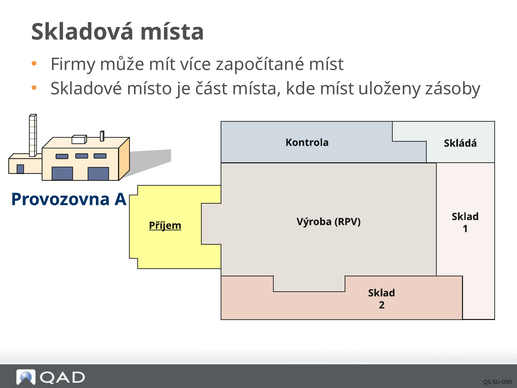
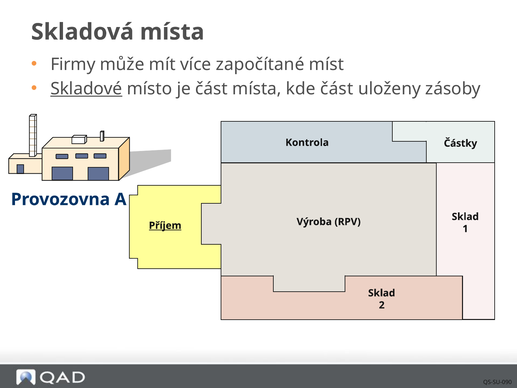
Skladové underline: none -> present (86, 89)
kde míst: míst -> část (337, 89)
Skládá: Skládá -> Částky (461, 143)
